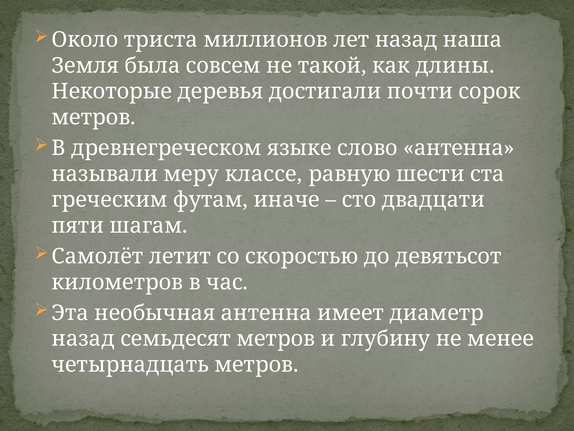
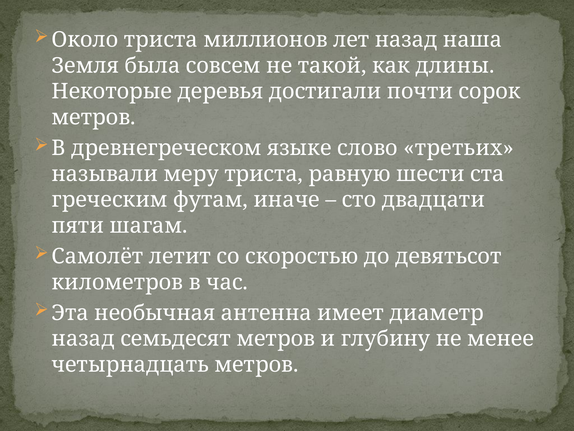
слово антенна: антенна -> третьих (459, 148)
меру классе: классе -> триста (264, 174)
